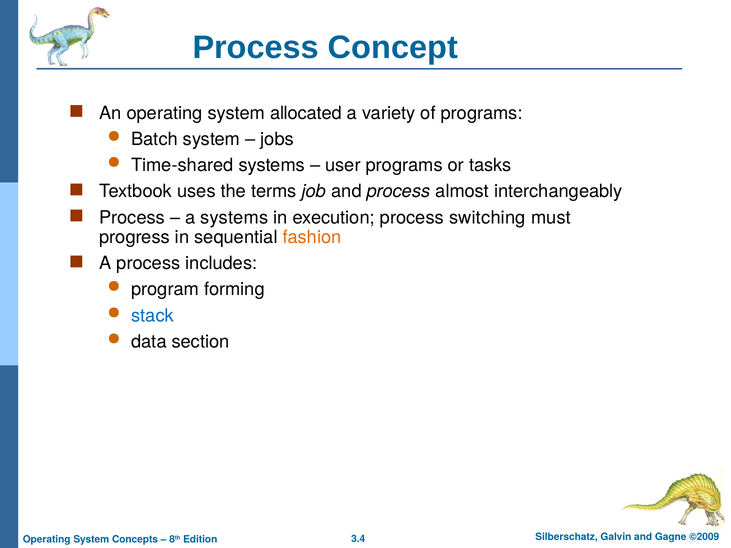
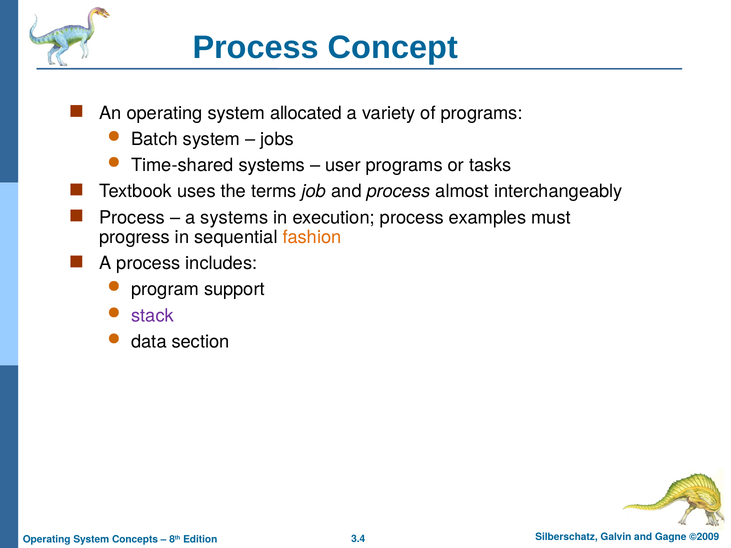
switching: switching -> examples (488, 218)
forming: forming -> support (234, 290)
stack colour: blue -> purple (152, 316)
